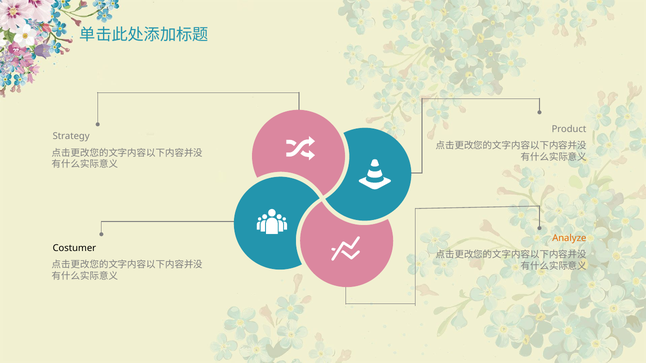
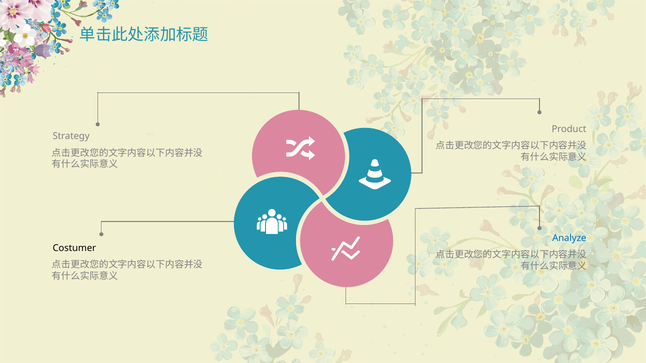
Analyze colour: orange -> blue (569, 238)
